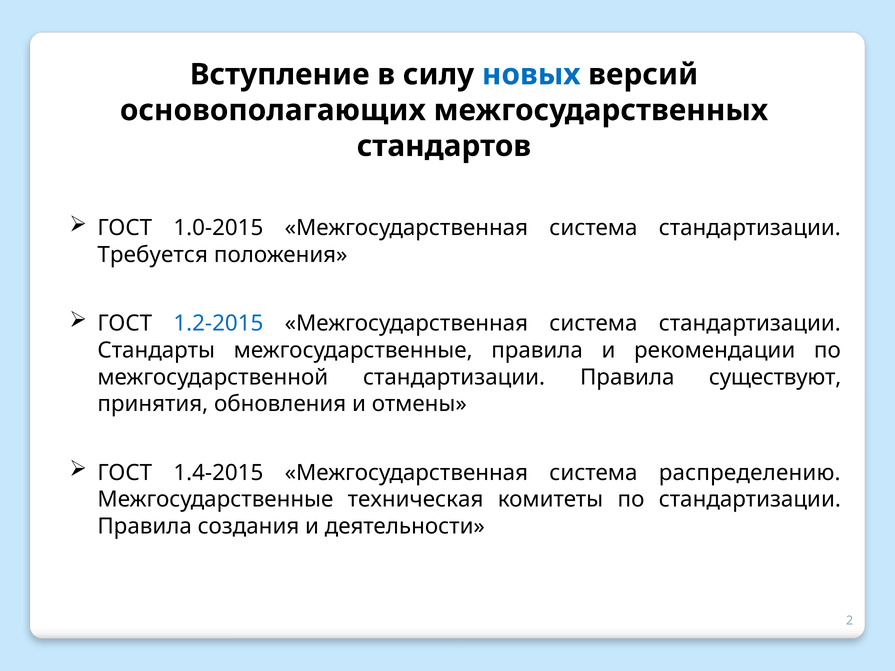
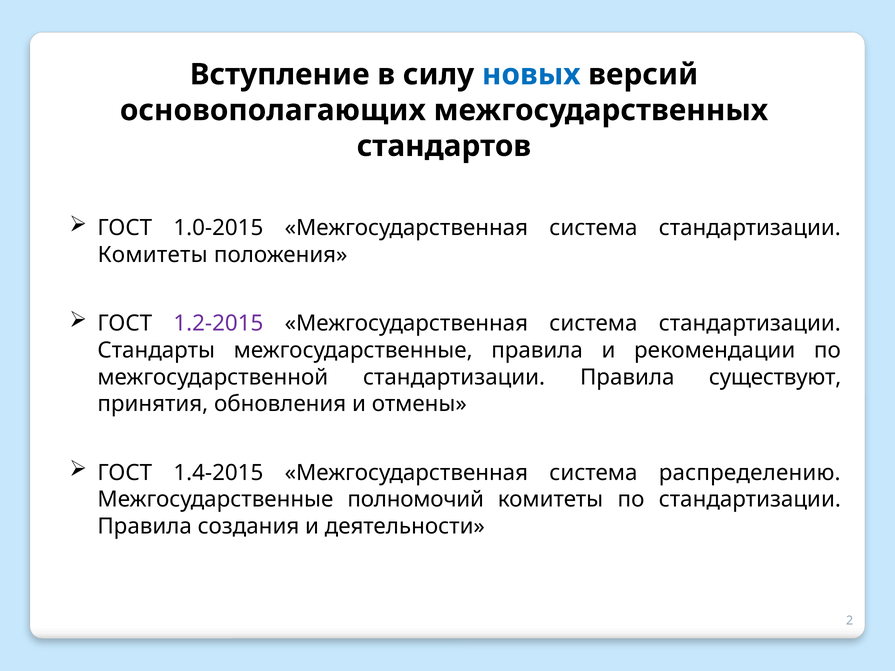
Требуется: Требуется -> Комитеты (153, 255)
1.2-2015 colour: blue -> purple (218, 324)
техническая: техническая -> полномочий (416, 500)
